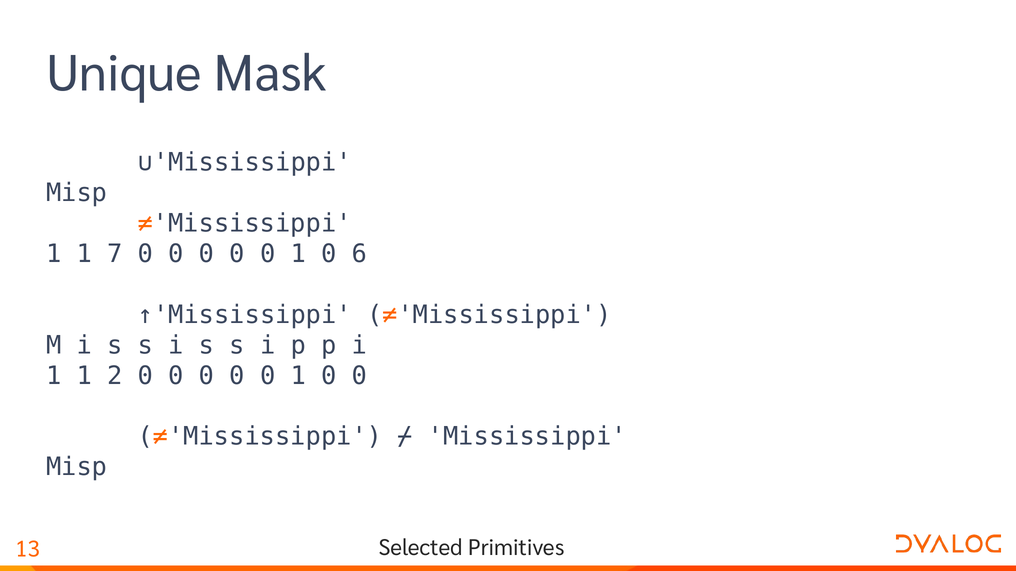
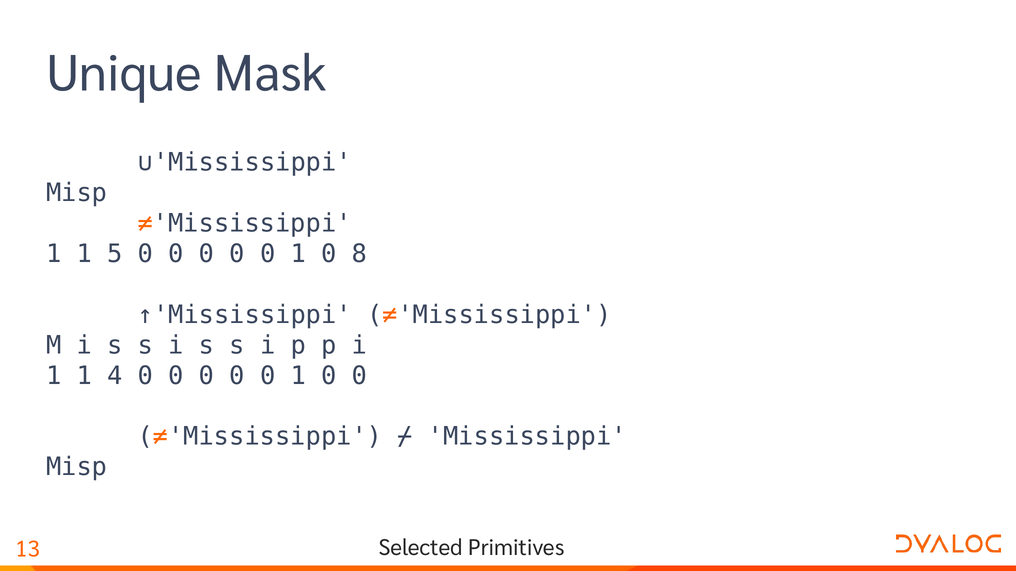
7: 7 -> 5 (115, 254)
6: 6 -> 8 (359, 254)
2: 2 -> 4 (115, 376)
